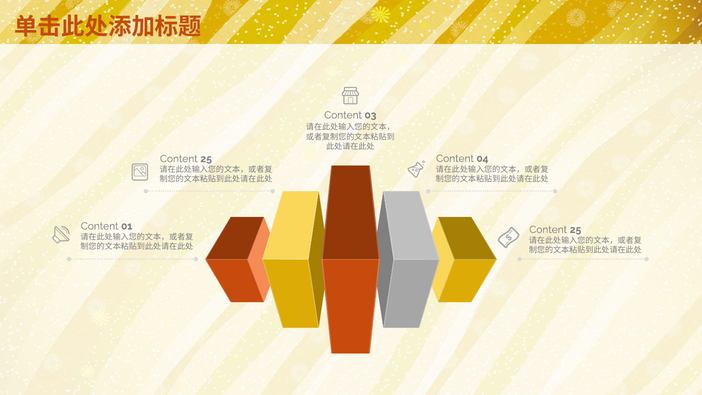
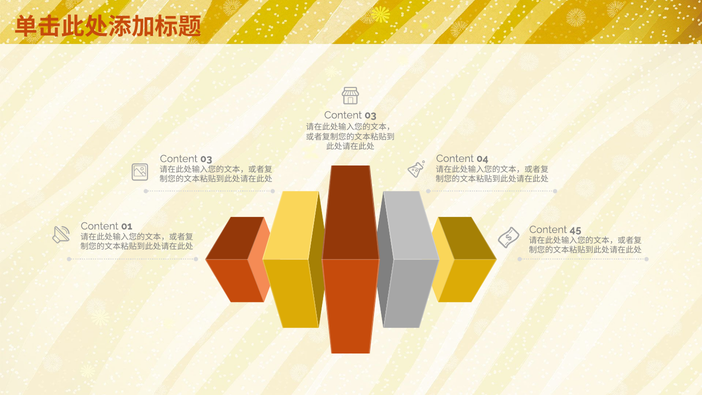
25: 25 -> 03 (206, 159)
25: 25 -> 45 (575, 230)
